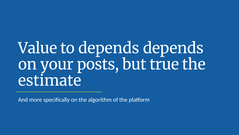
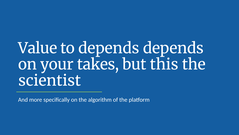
posts: posts -> takes (98, 64)
true: true -> this (164, 64)
estimate: estimate -> scientist (50, 80)
